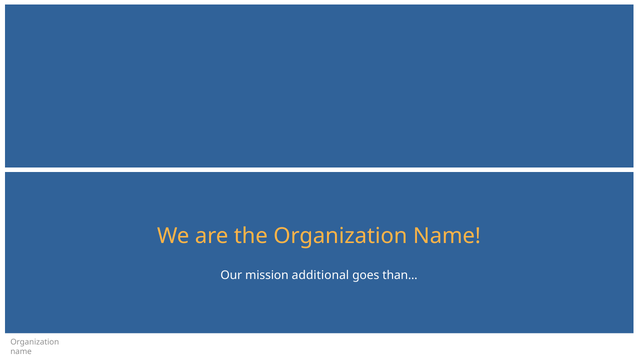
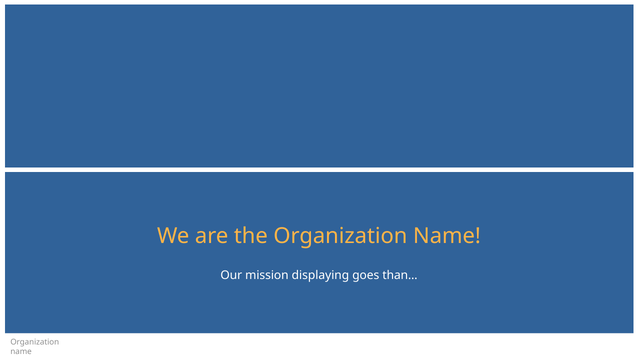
additional: additional -> displaying (320, 275)
